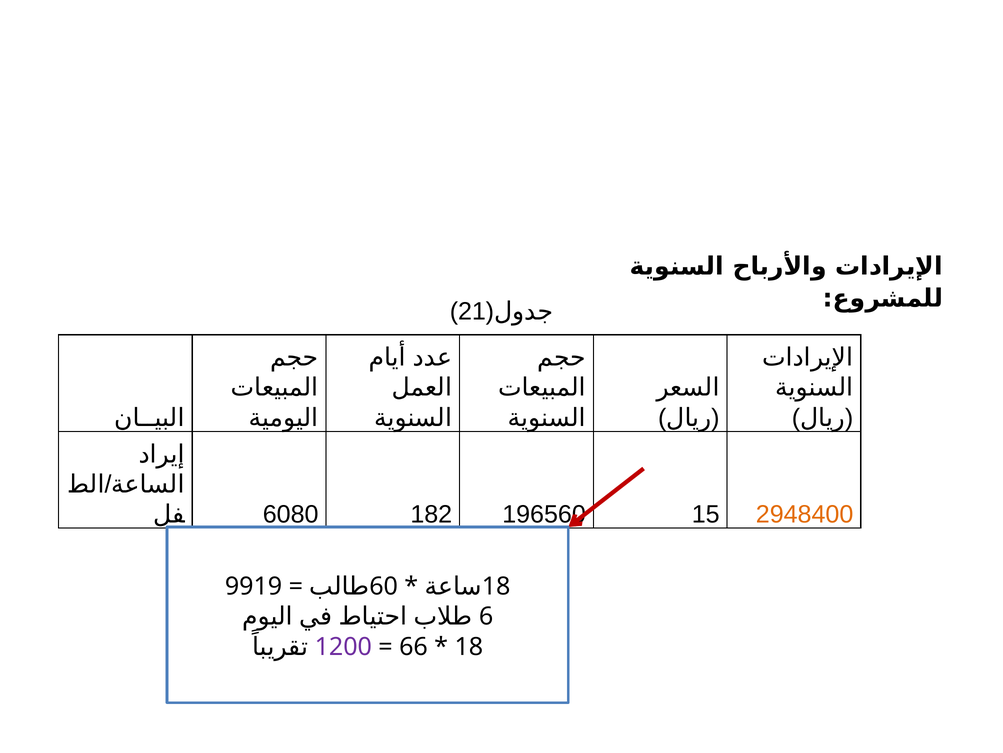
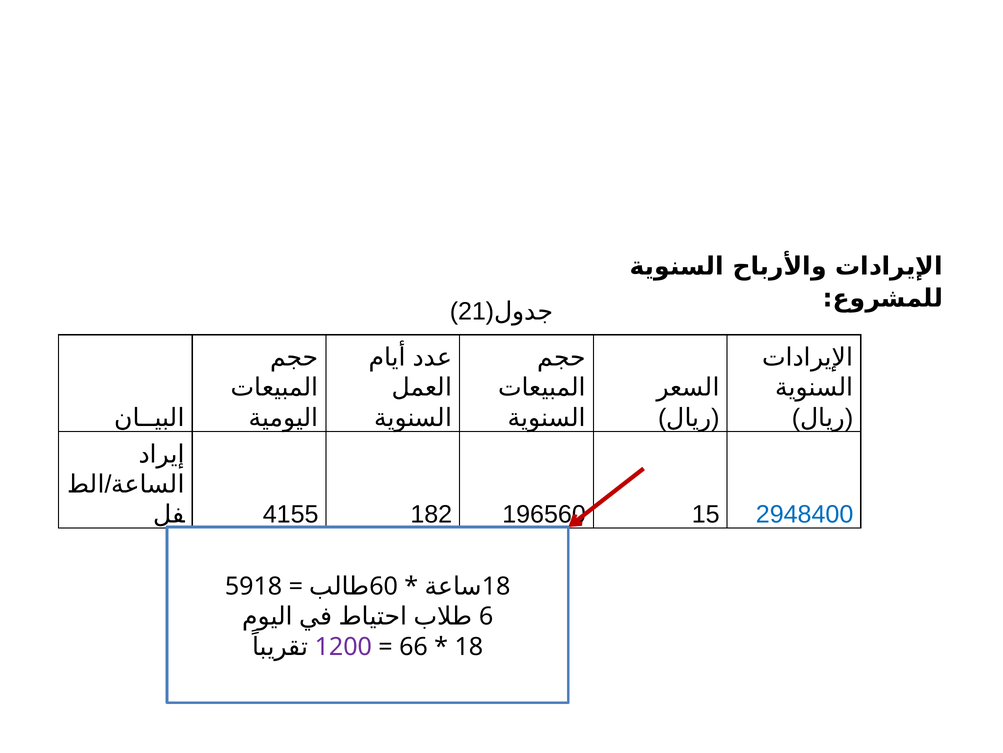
6080: 6080 -> 4155 (291, 514)
2948400 colour: orange -> blue (805, 514)
9919: 9919 -> 5918 (254, 586)
